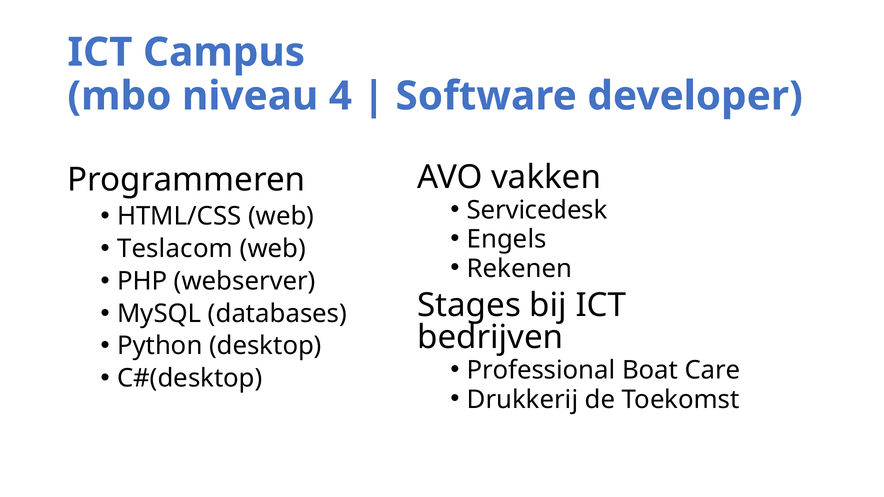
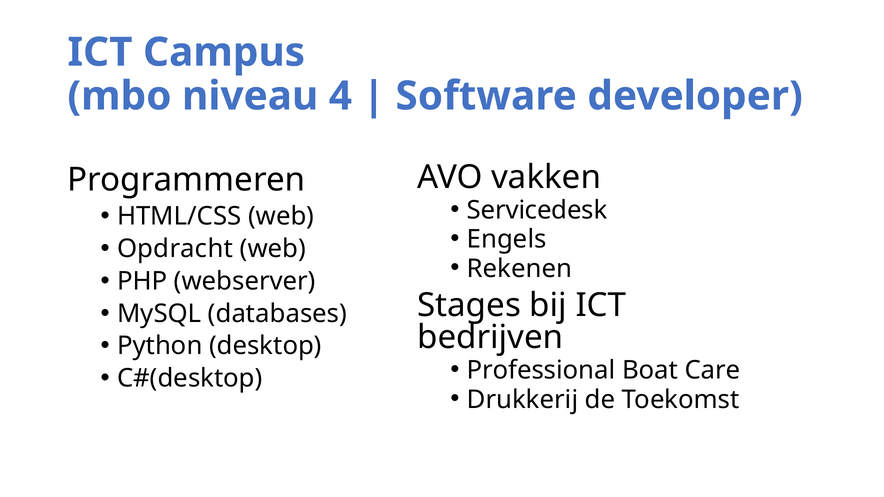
Teslacom: Teslacom -> Opdracht (175, 249)
